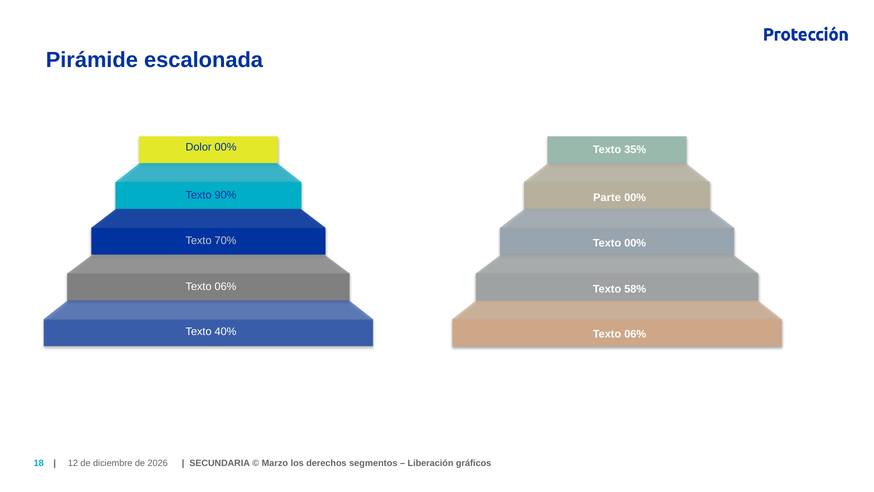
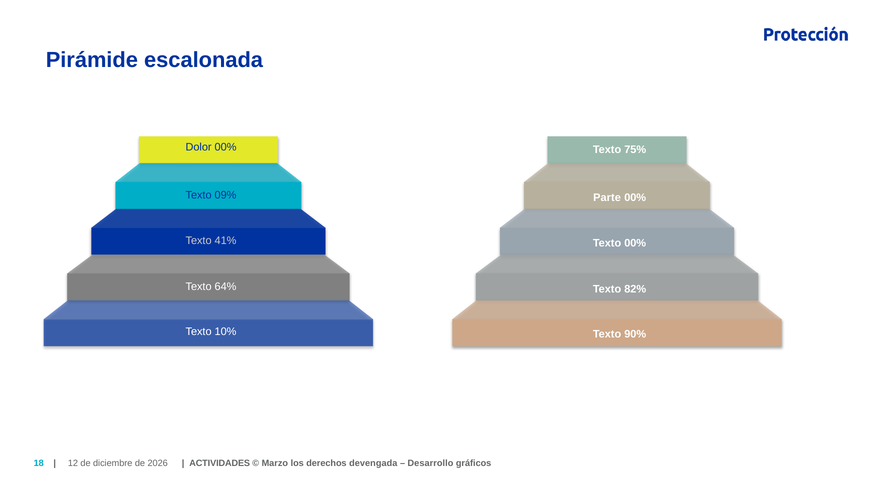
35%: 35% -> 75% (635, 150)
90%: 90% -> 09% (226, 195)
70%: 70% -> 41% (226, 241)
06%: 06% -> 64% (226, 286)
58%: 58% -> 82% (635, 289)
40%: 40% -> 10% (226, 331)
06%: 06% -> 90% (635, 334)
SECUNDARIA: SECUNDARIA -> ACTIVIDADES (220, 463)
segmentos: segmentos -> devengada (373, 463)
Liberación: Liberación -> Desarrollo (430, 463)
